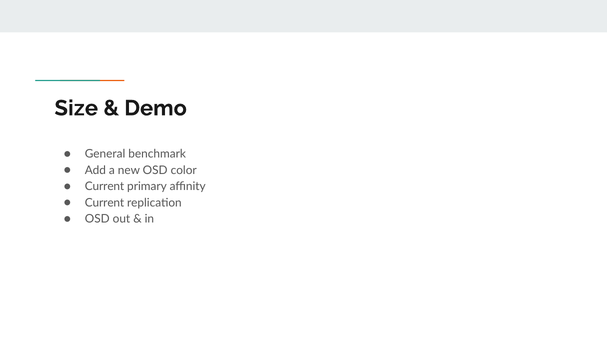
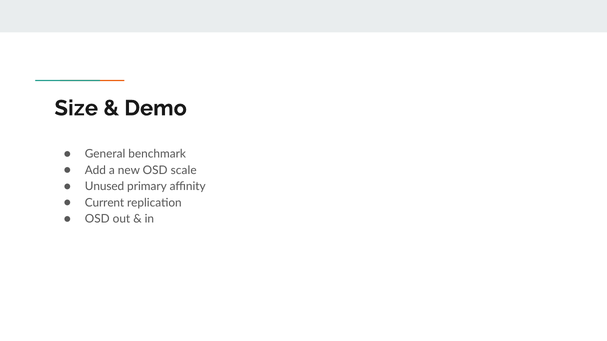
color: color -> scale (184, 170)
Current: Current -> Unused (104, 187)
